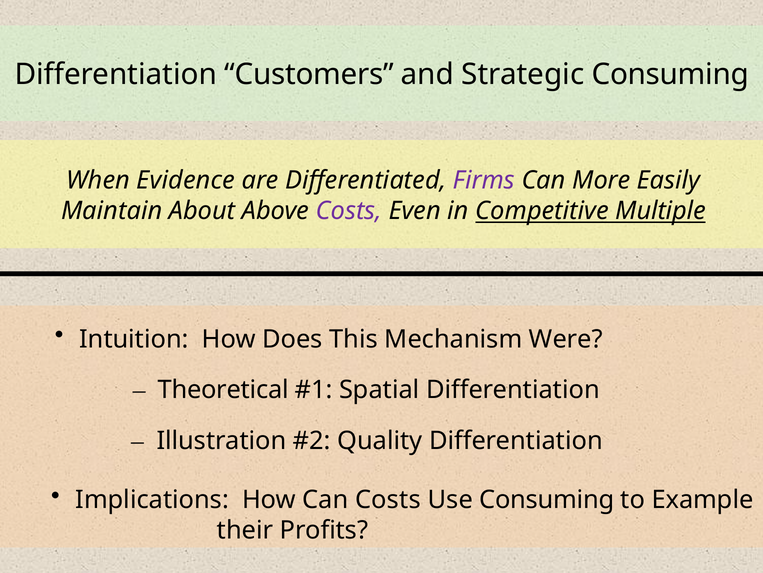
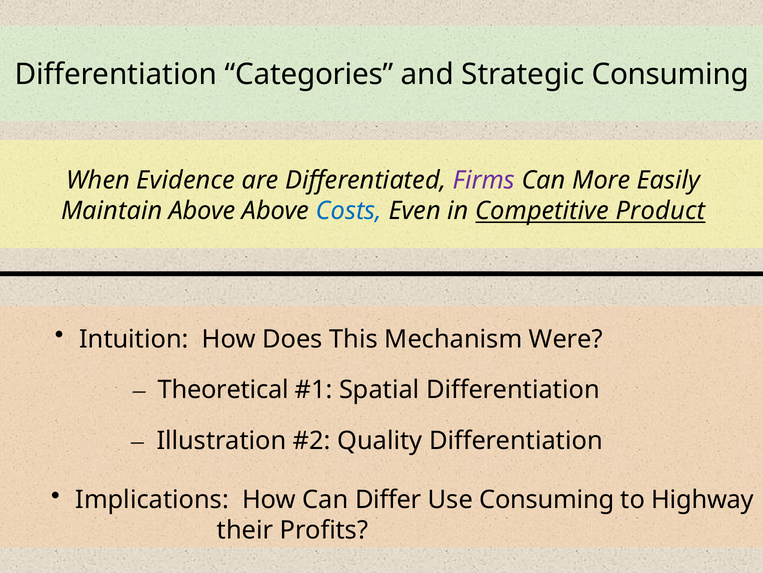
Customers: Customers -> Categories (309, 74)
Maintain About: About -> Above (202, 211)
Costs colour: purple -> blue (349, 211)
Multiple: Multiple -> Product (660, 211)
Can Costs: Costs -> Differ (388, 499)
Example: Example -> Highway (703, 499)
